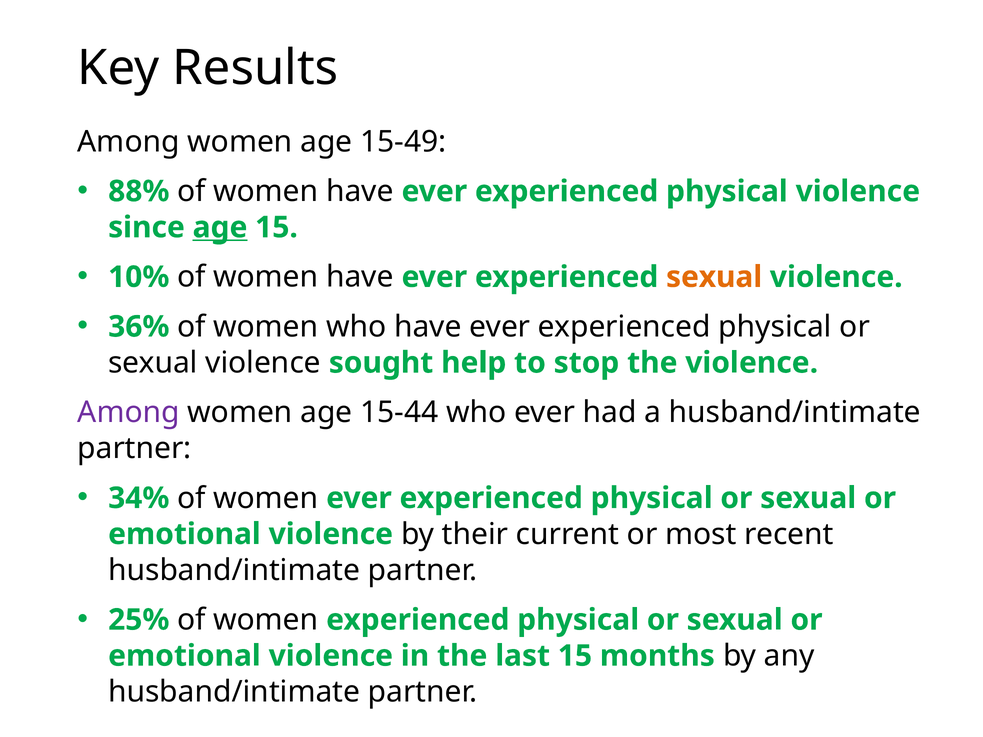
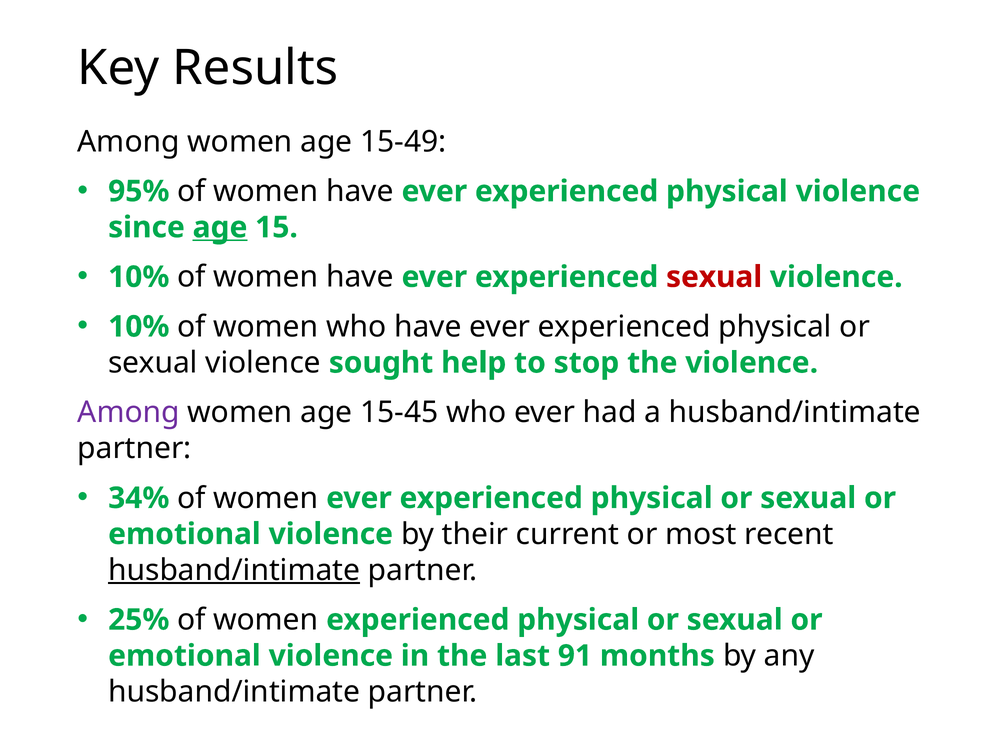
88%: 88% -> 95% (139, 191)
sexual colour: orange -> red (714, 277)
36%: 36% -> 10% (139, 327)
15-44: 15-44 -> 15-45 (399, 413)
husband/intimate underline: none -> present (234, 570)
last 15: 15 -> 91 (575, 656)
